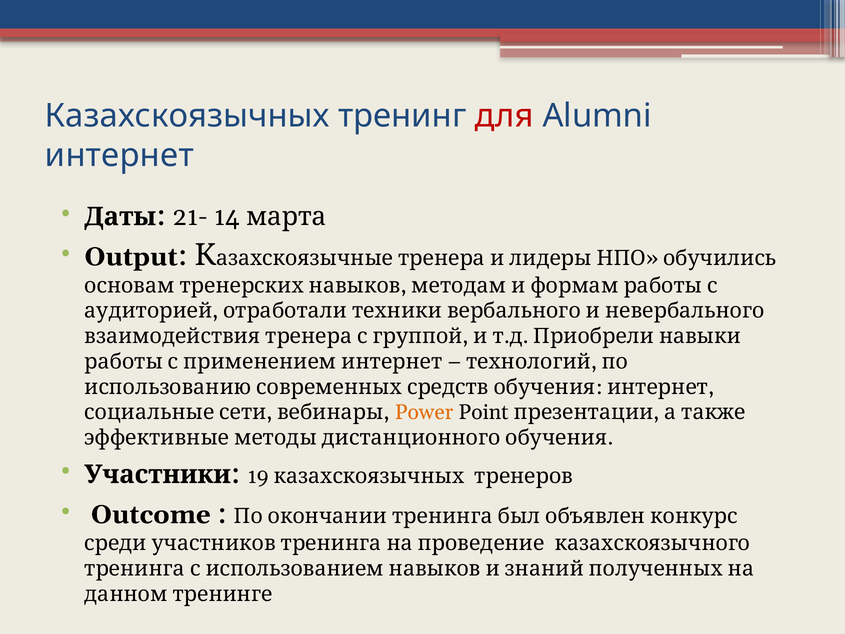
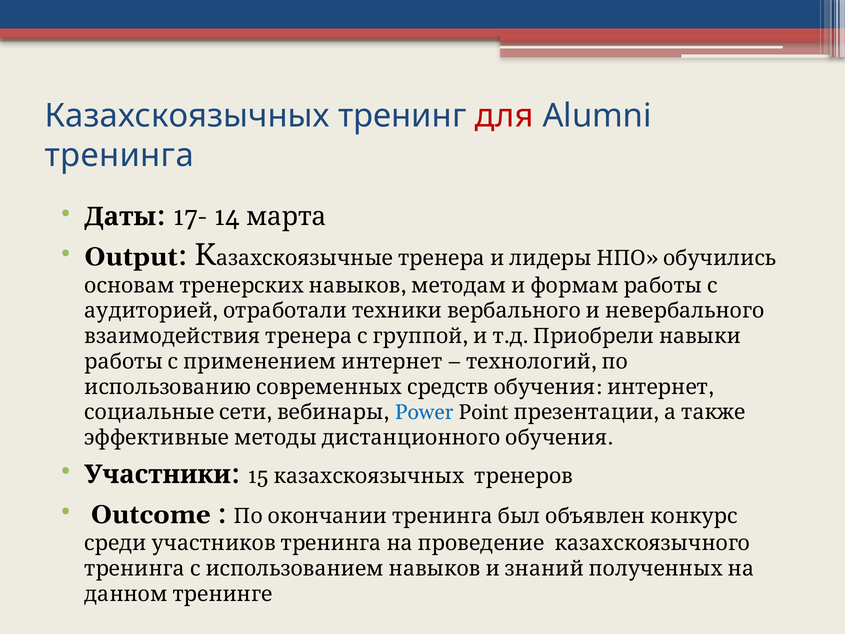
интернет: интернет -> тренинга (119, 155)
21-: 21- -> 17- (190, 217)
Power colour: orange -> blue (424, 412)
19: 19 -> 15 (258, 476)
